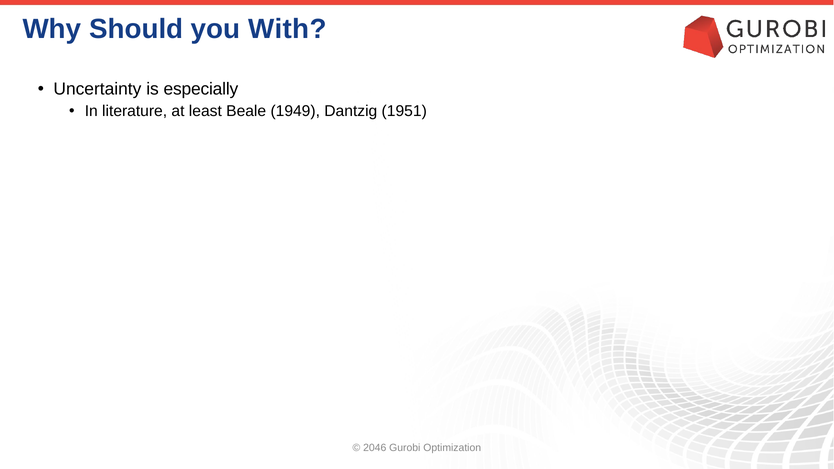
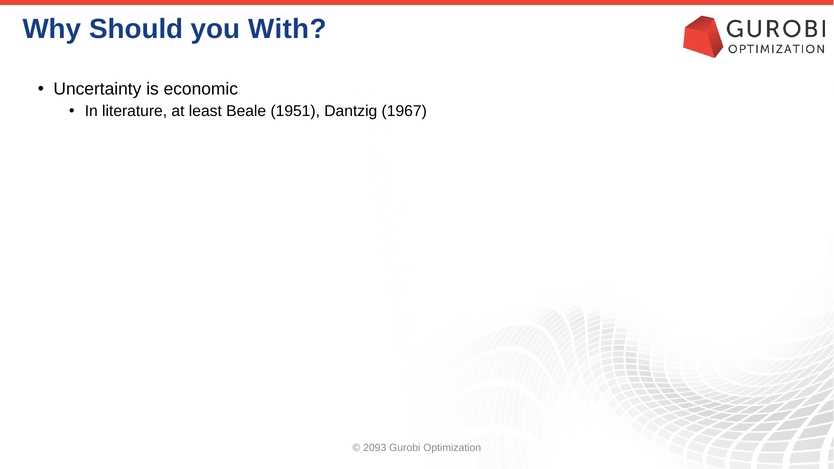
especially: especially -> economic (201, 89)
1949: 1949 -> 1951 (295, 111)
1951: 1951 -> 1967 (404, 111)
2046: 2046 -> 2093 (375, 448)
